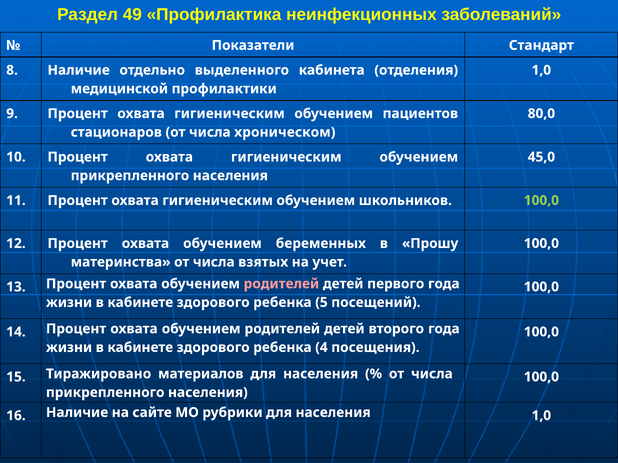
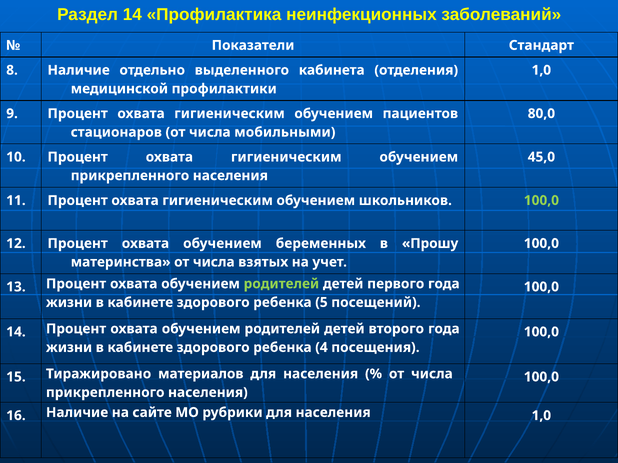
Раздел 49: 49 -> 14 (132, 15)
хроническом: хроническом -> мобильными (285, 132)
родителей colour: pink -> light green (281, 284)
